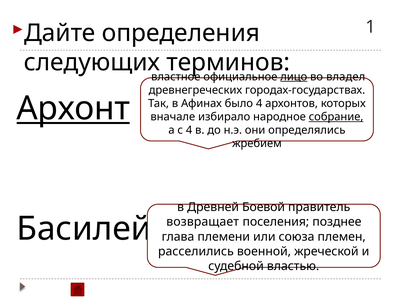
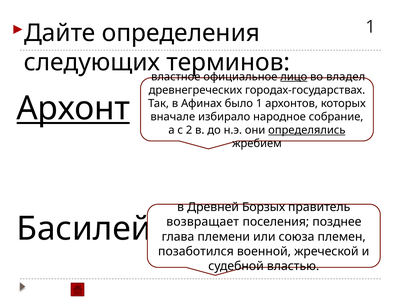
было 4: 4 -> 1 (259, 103)
собрание underline: present -> none (336, 117)
с 4: 4 -> 2 (189, 130)
определялись underline: none -> present (307, 130)
Боевой: Боевой -> Борзых (264, 207)
расселились: расселились -> позаботился (196, 251)
